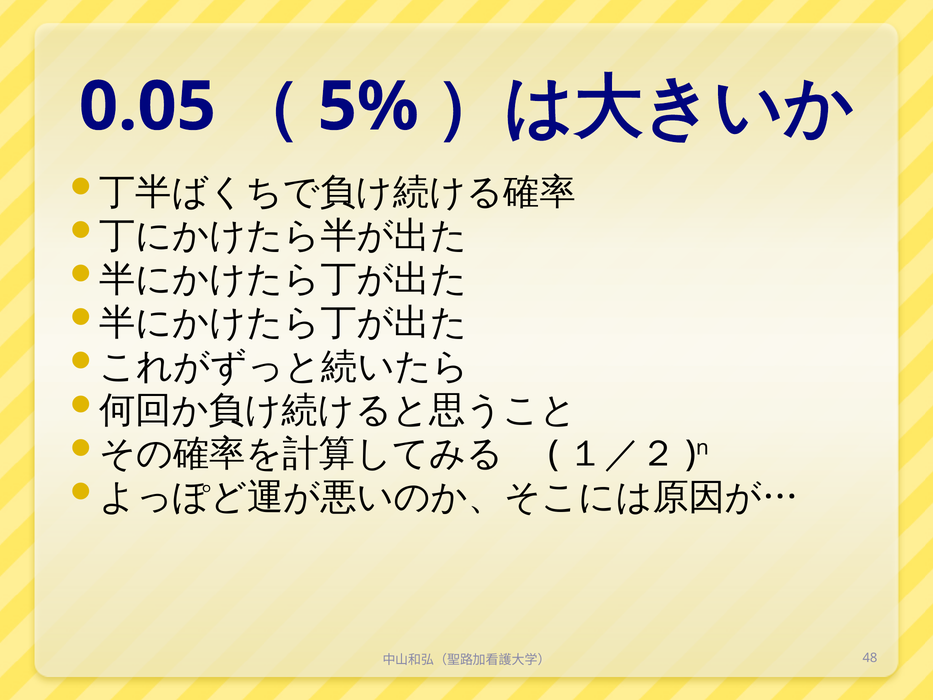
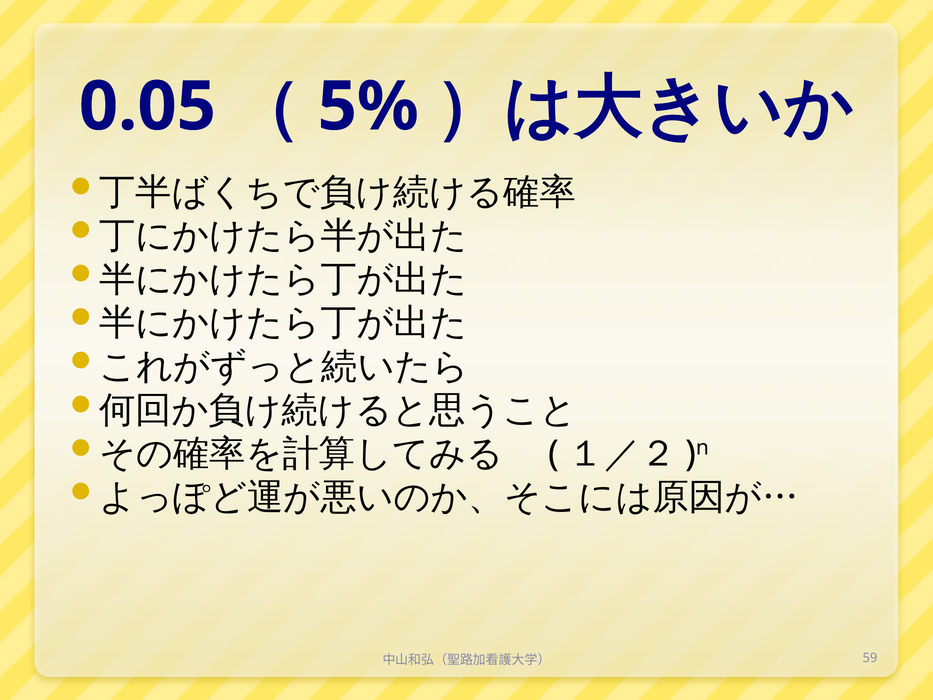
48: 48 -> 59 (870, 658)
